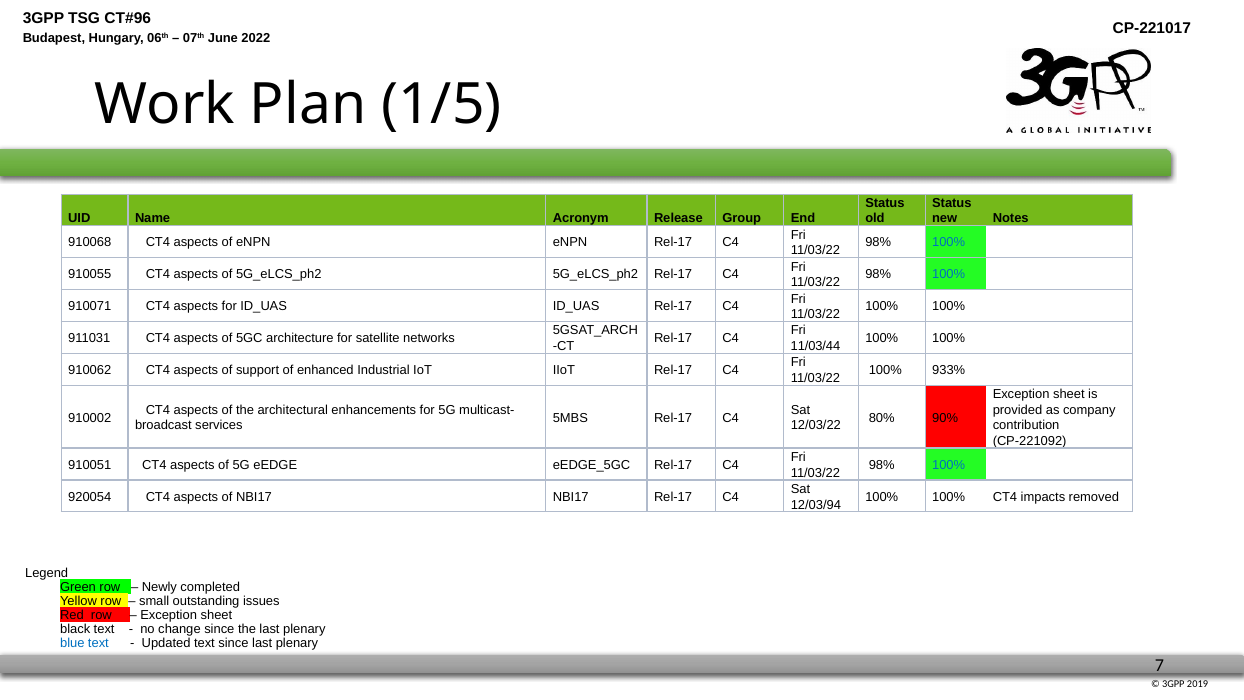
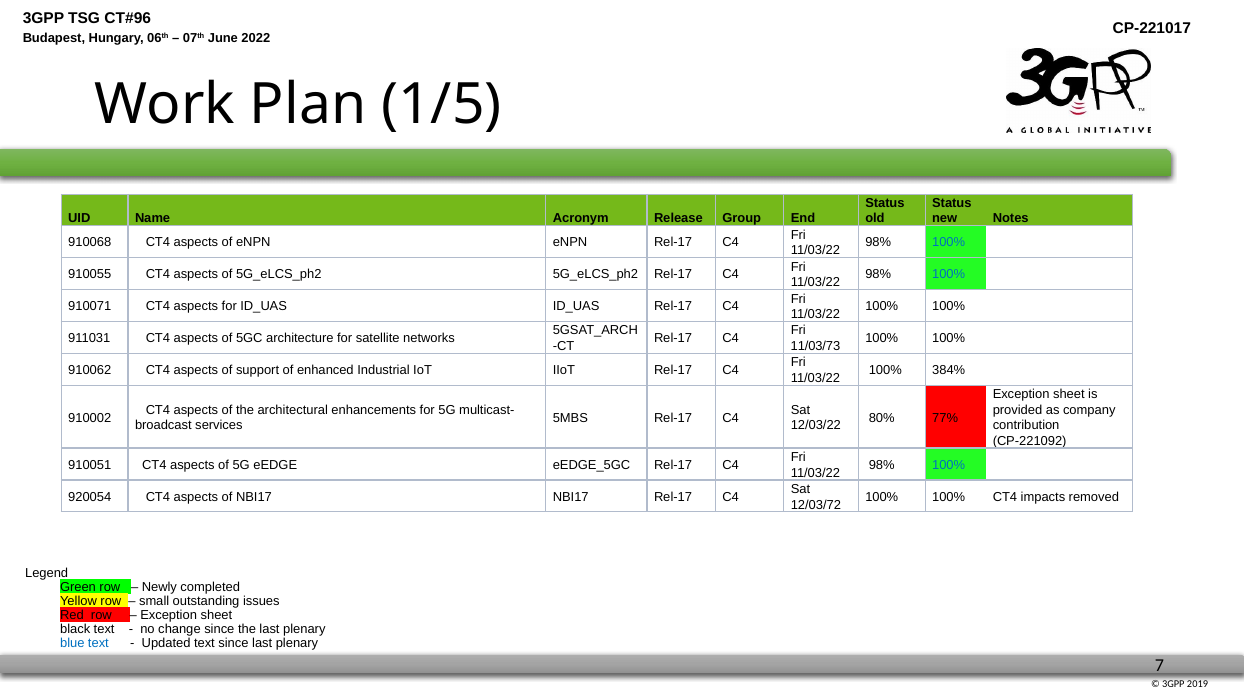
11/03/44: 11/03/44 -> 11/03/73 (815, 346)
933%: 933% -> 384% (949, 370)
90%: 90% -> 77% (945, 418)
12/03/94: 12/03/94 -> 12/03/72 (816, 505)
